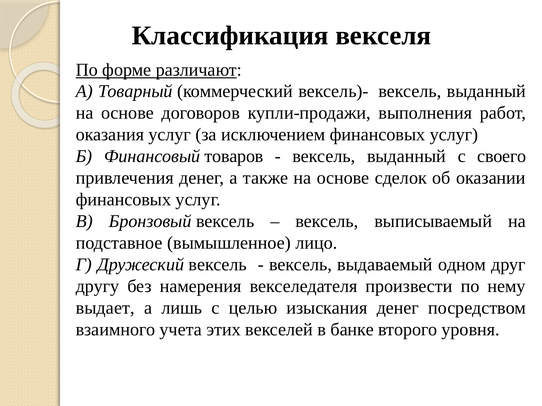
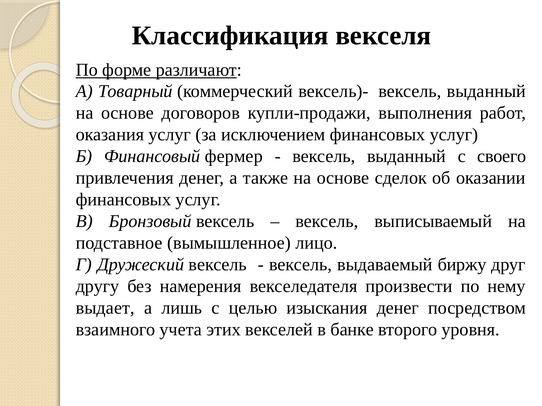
товаров: товаров -> фермер (234, 157)
одном: одном -> биржу (462, 265)
